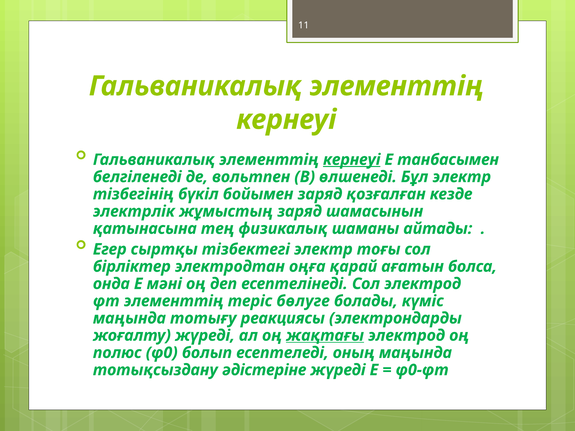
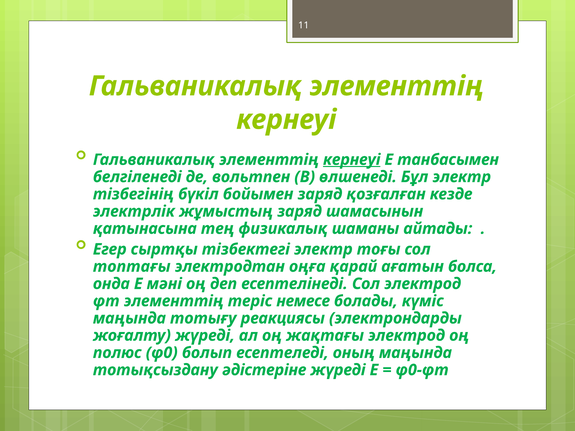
бірліктер: бірліктер -> топтағы (132, 267)
бөлуге: бөлуге -> немесе (303, 301)
жақтағы underline: present -> none (325, 336)
